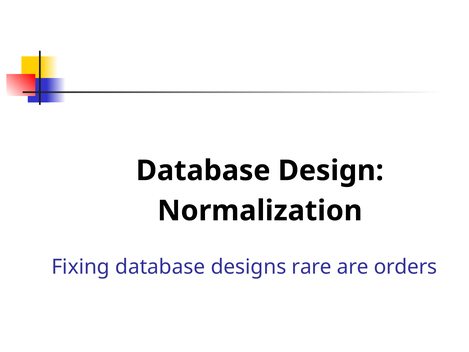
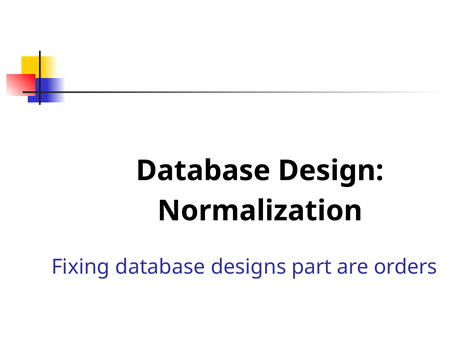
rare: rare -> part (312, 267)
